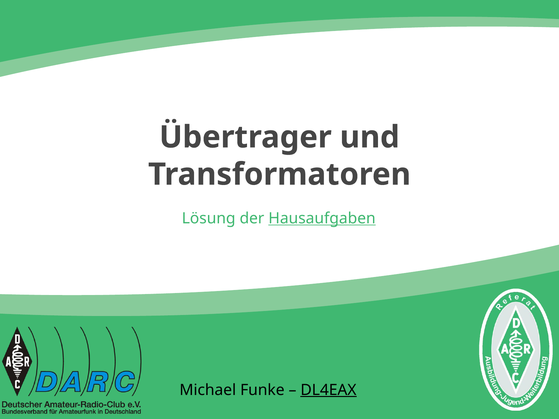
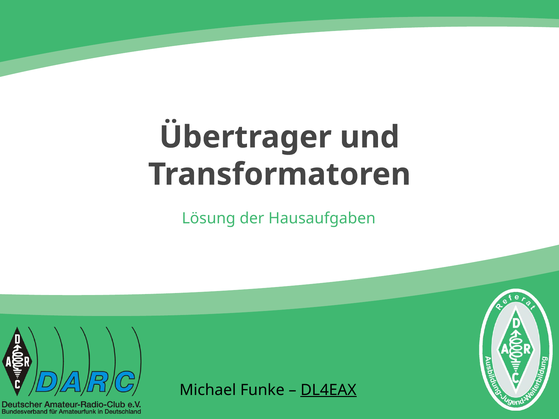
Hausaufgaben underline: present -> none (322, 218)
